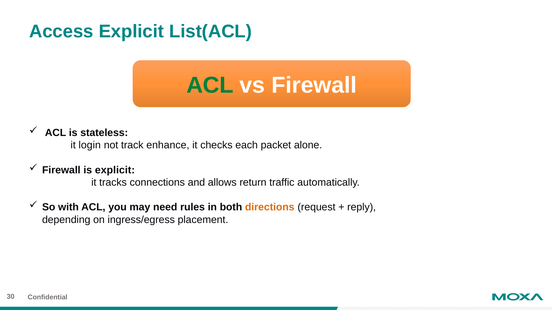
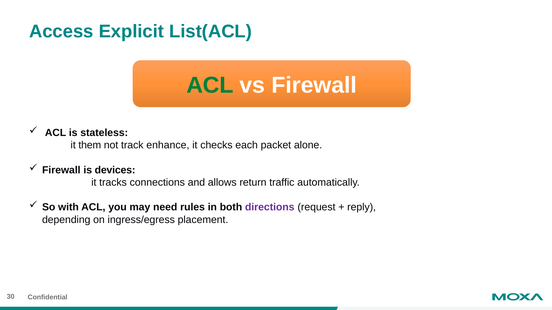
login: login -> them (90, 145)
is explicit: explicit -> devices (115, 170)
directions colour: orange -> purple (270, 208)
